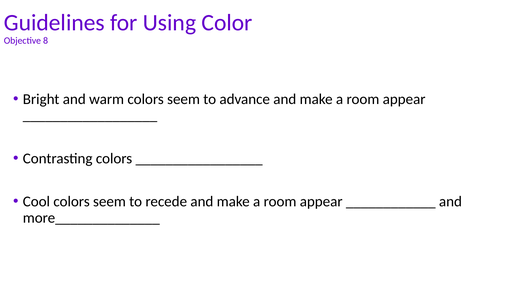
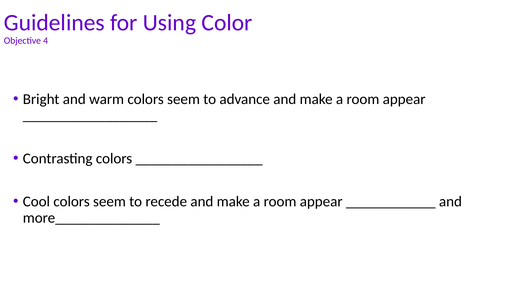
8: 8 -> 4 (46, 41)
